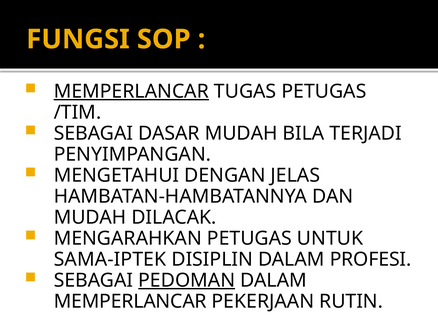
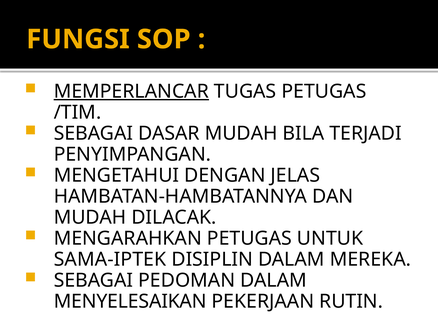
PROFESI: PROFESI -> MEREKA (370, 260)
PEDOMAN underline: present -> none (187, 281)
MEMPERLANCAR: MEMPERLANCAR -> MENYELESAIKAN (130, 302)
